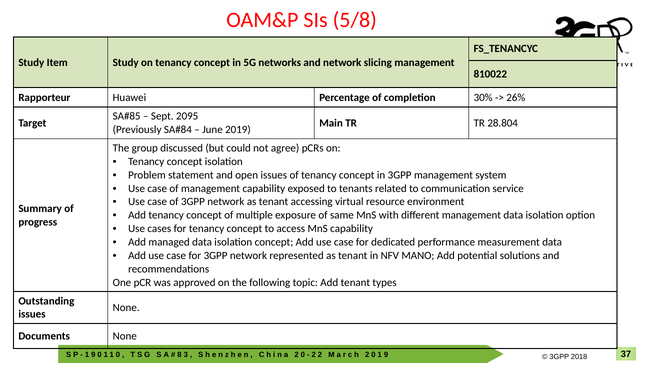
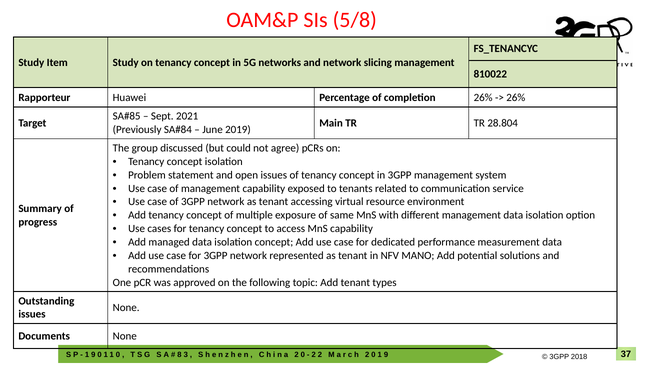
completion 30%: 30% -> 26% (483, 97)
2095: 2095 -> 2021 (187, 116)
